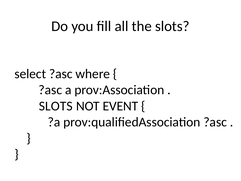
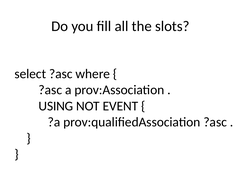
SLOTS: SLOTS -> USING (56, 106)
